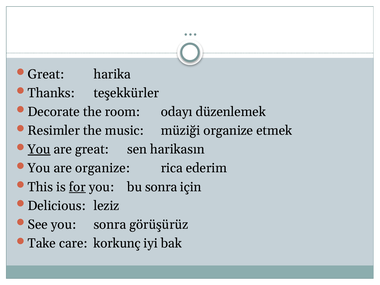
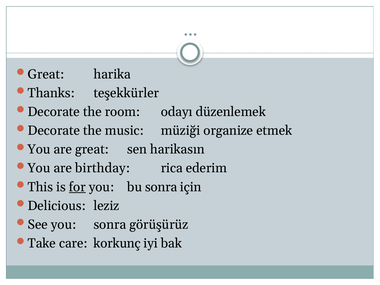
Resimler: Resimler -> Decorate (54, 131)
You underline: present -> none (39, 149)
are organize: organize -> birthday (103, 168)
